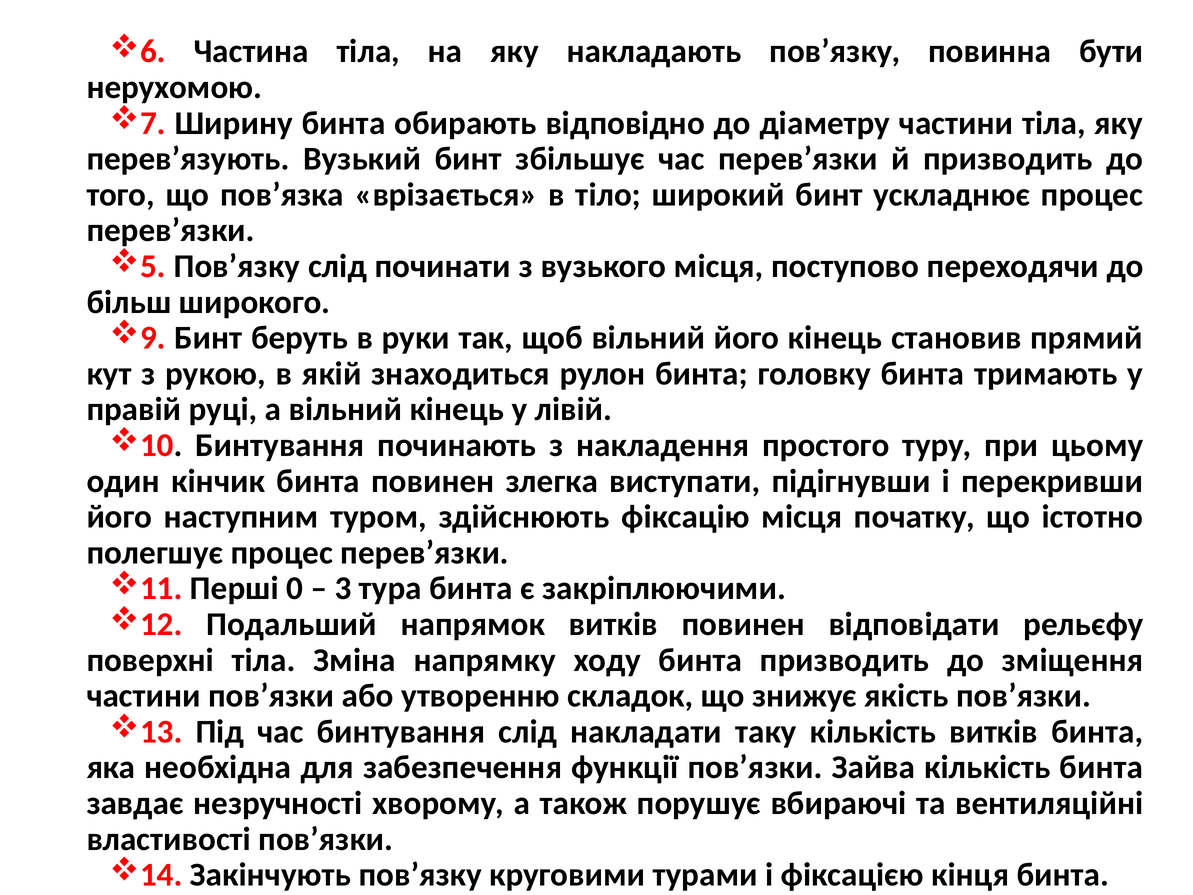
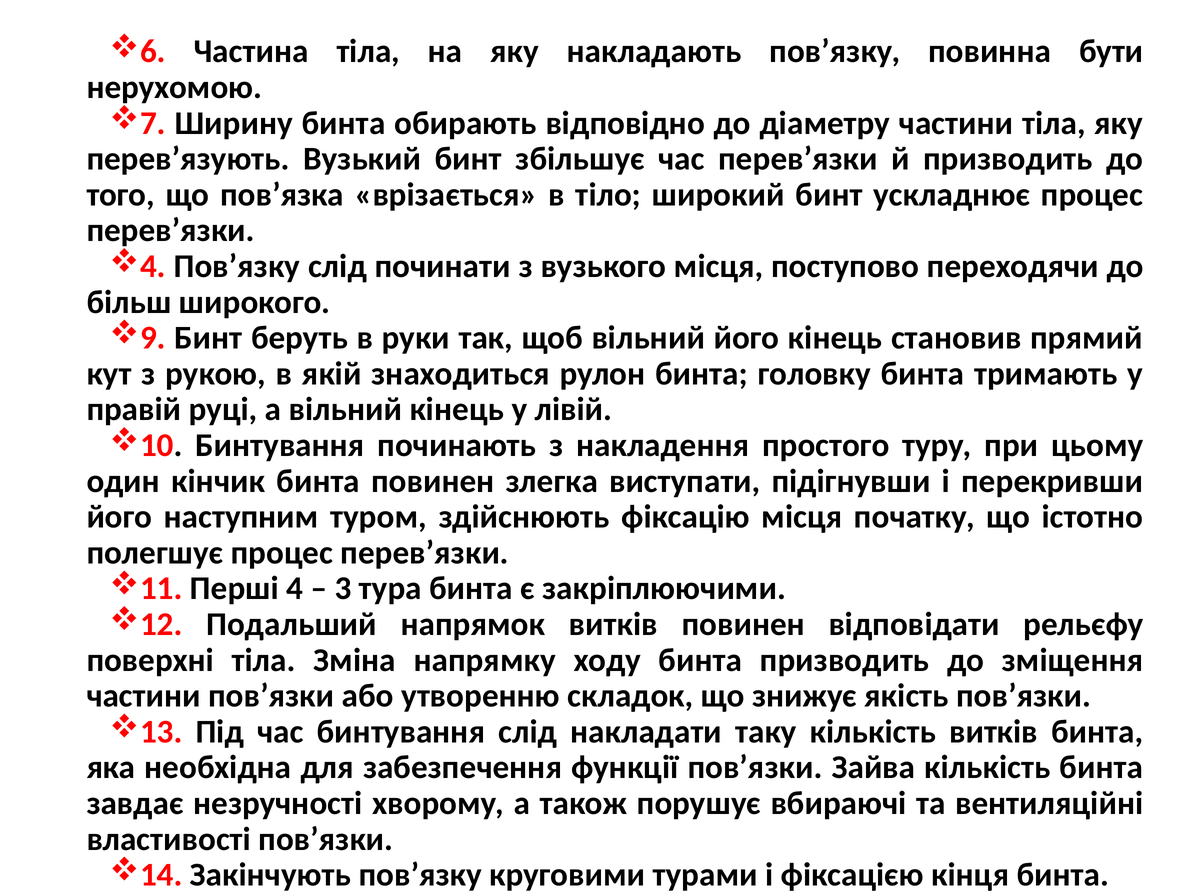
5: 5 -> 4 (153, 266)
Перші 0: 0 -> 4 (295, 588)
